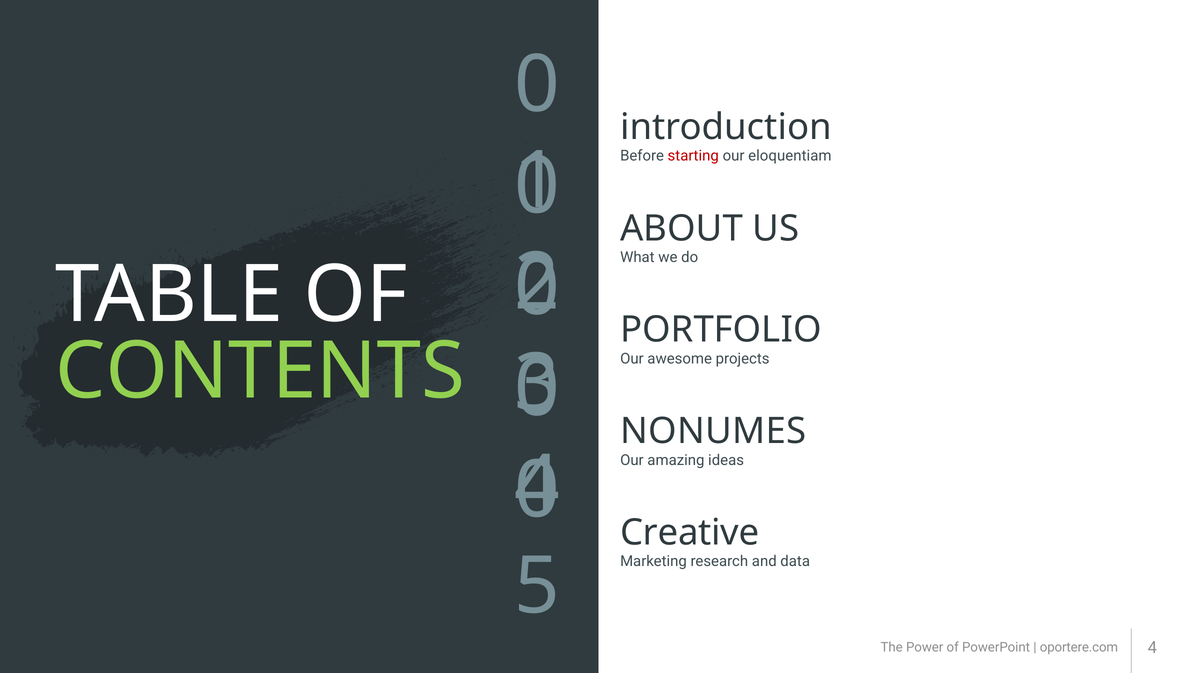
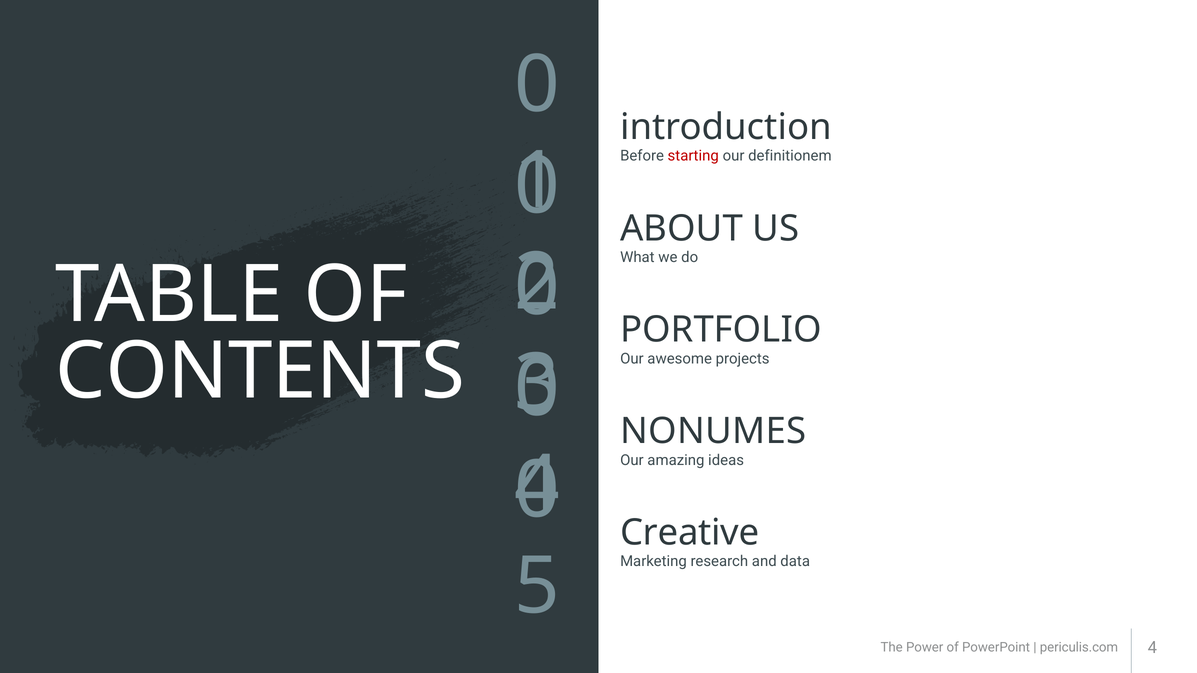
eloquentiam: eloquentiam -> definitionem (790, 156)
CONTENTS colour: light green -> white (260, 372)
oportere.com: oportere.com -> periculis.com (1079, 648)
